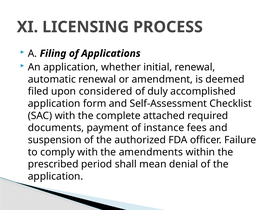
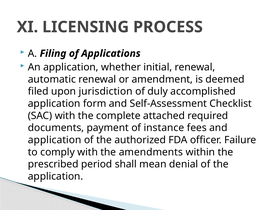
considered: considered -> jurisdiction (106, 91)
suspension: suspension -> application (55, 140)
